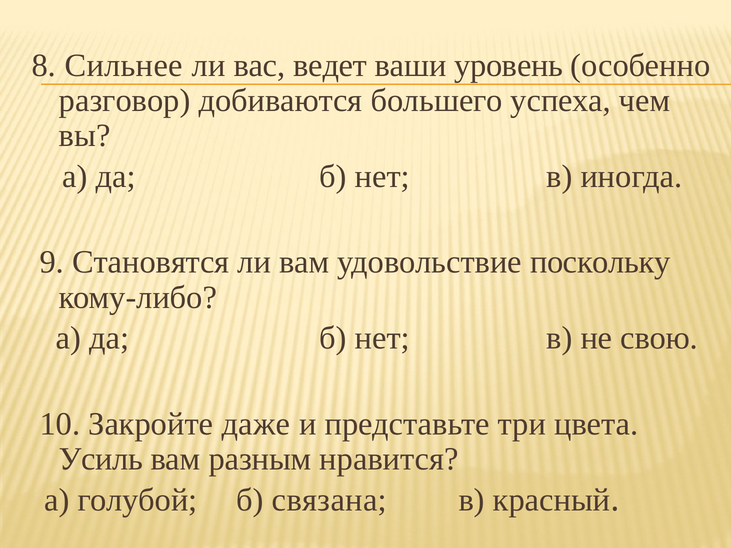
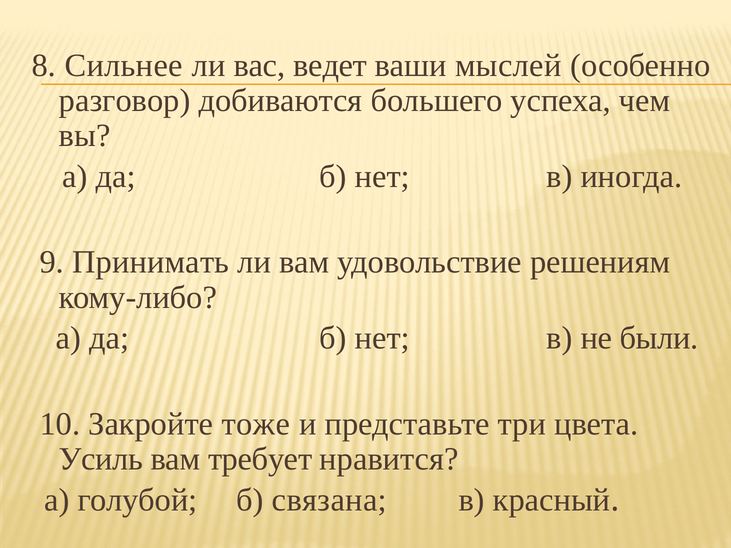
уровень: уровень -> мыслей (508, 65)
Становятся: Становятся -> Принимать (151, 262)
поскольку: поскольку -> решениям (600, 262)
свою: свою -> были (659, 338)
даже: даже -> тоже (256, 424)
разным: разным -> требует (260, 459)
